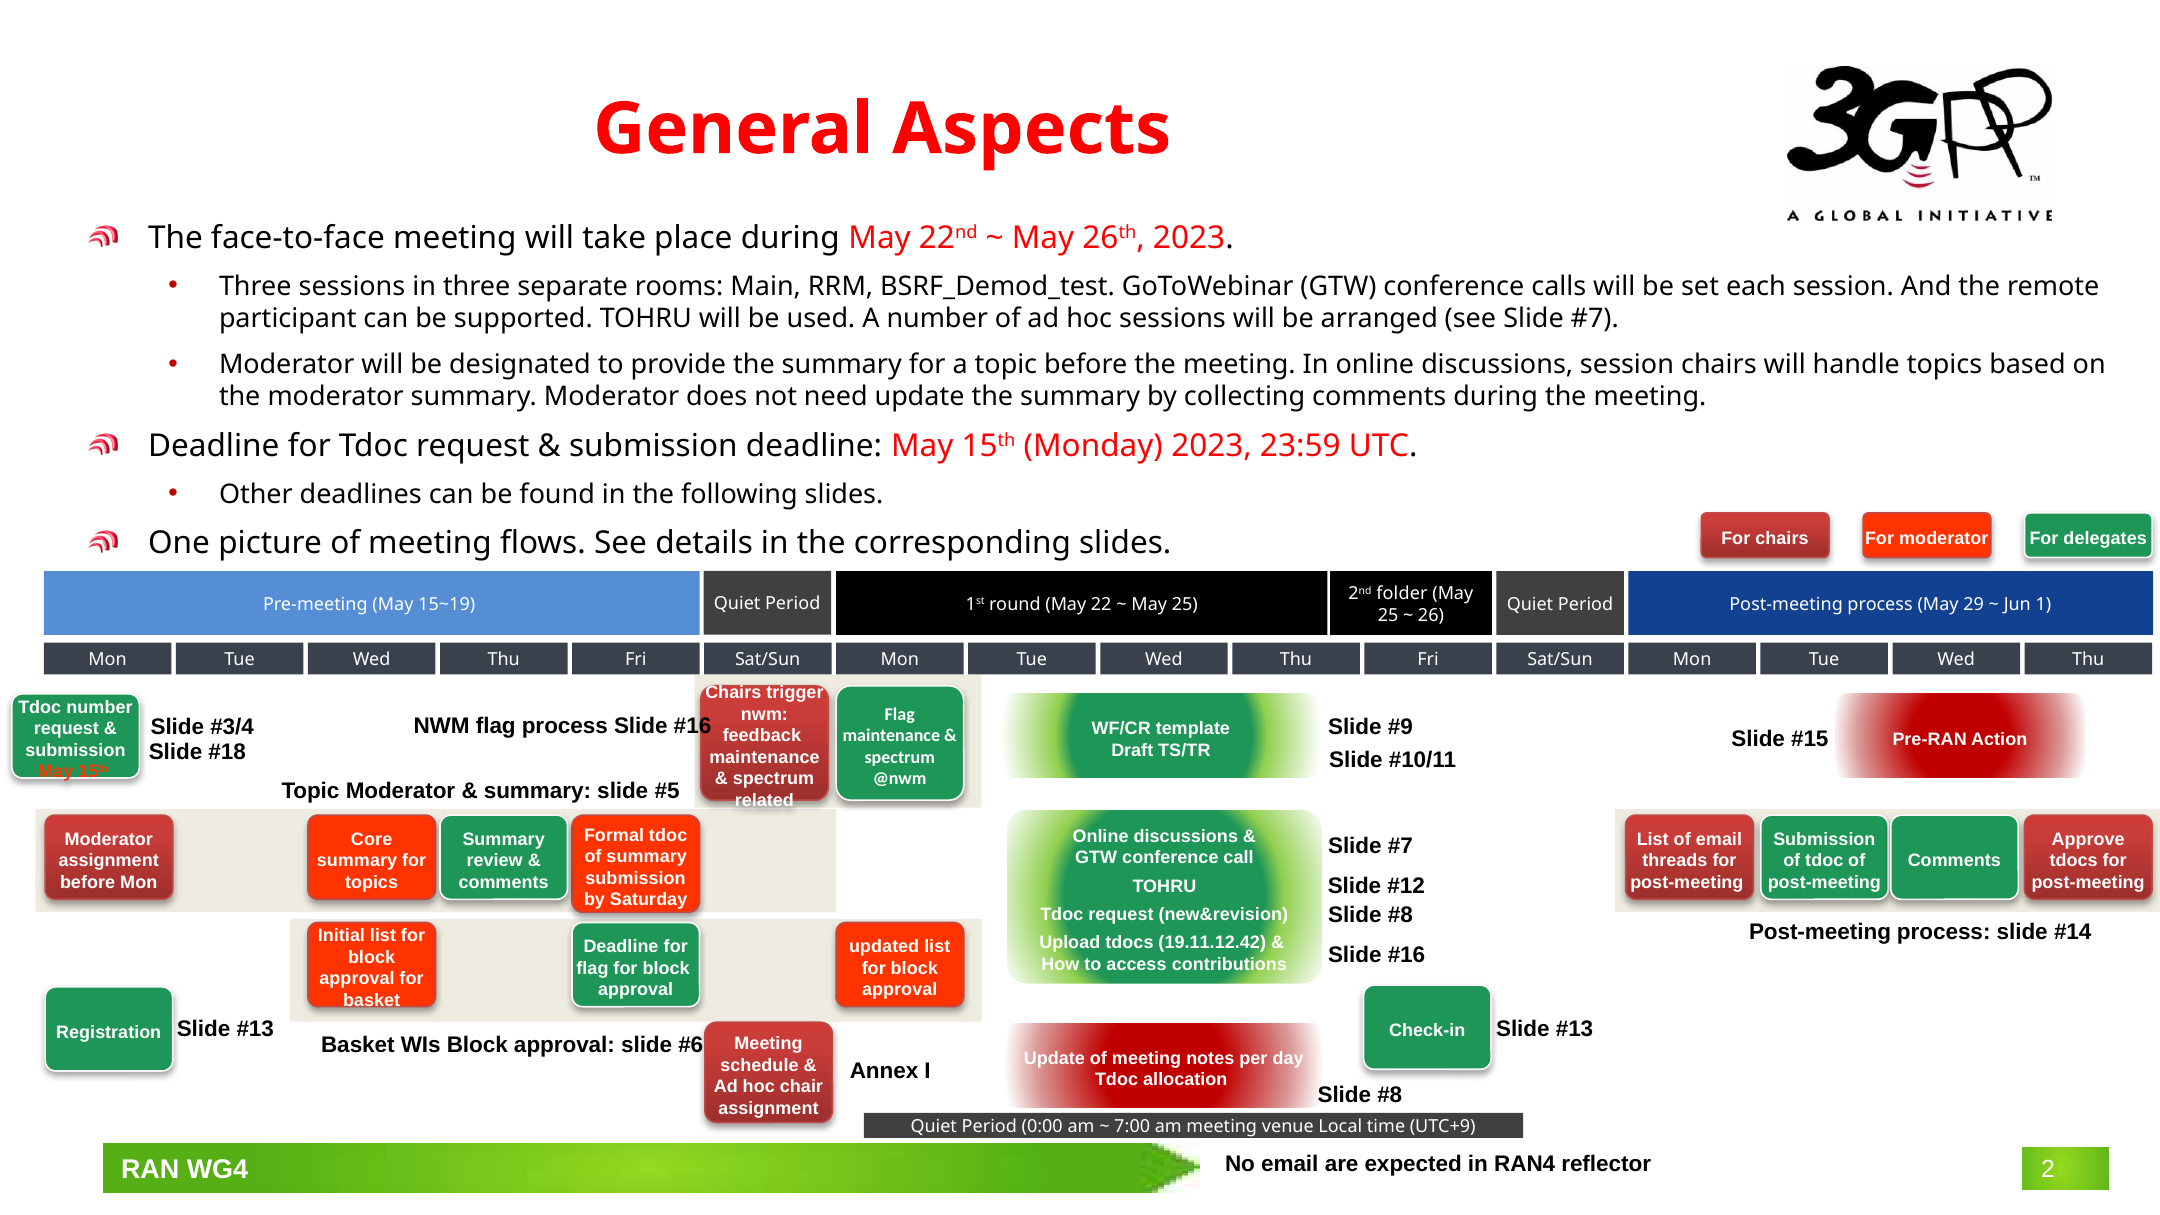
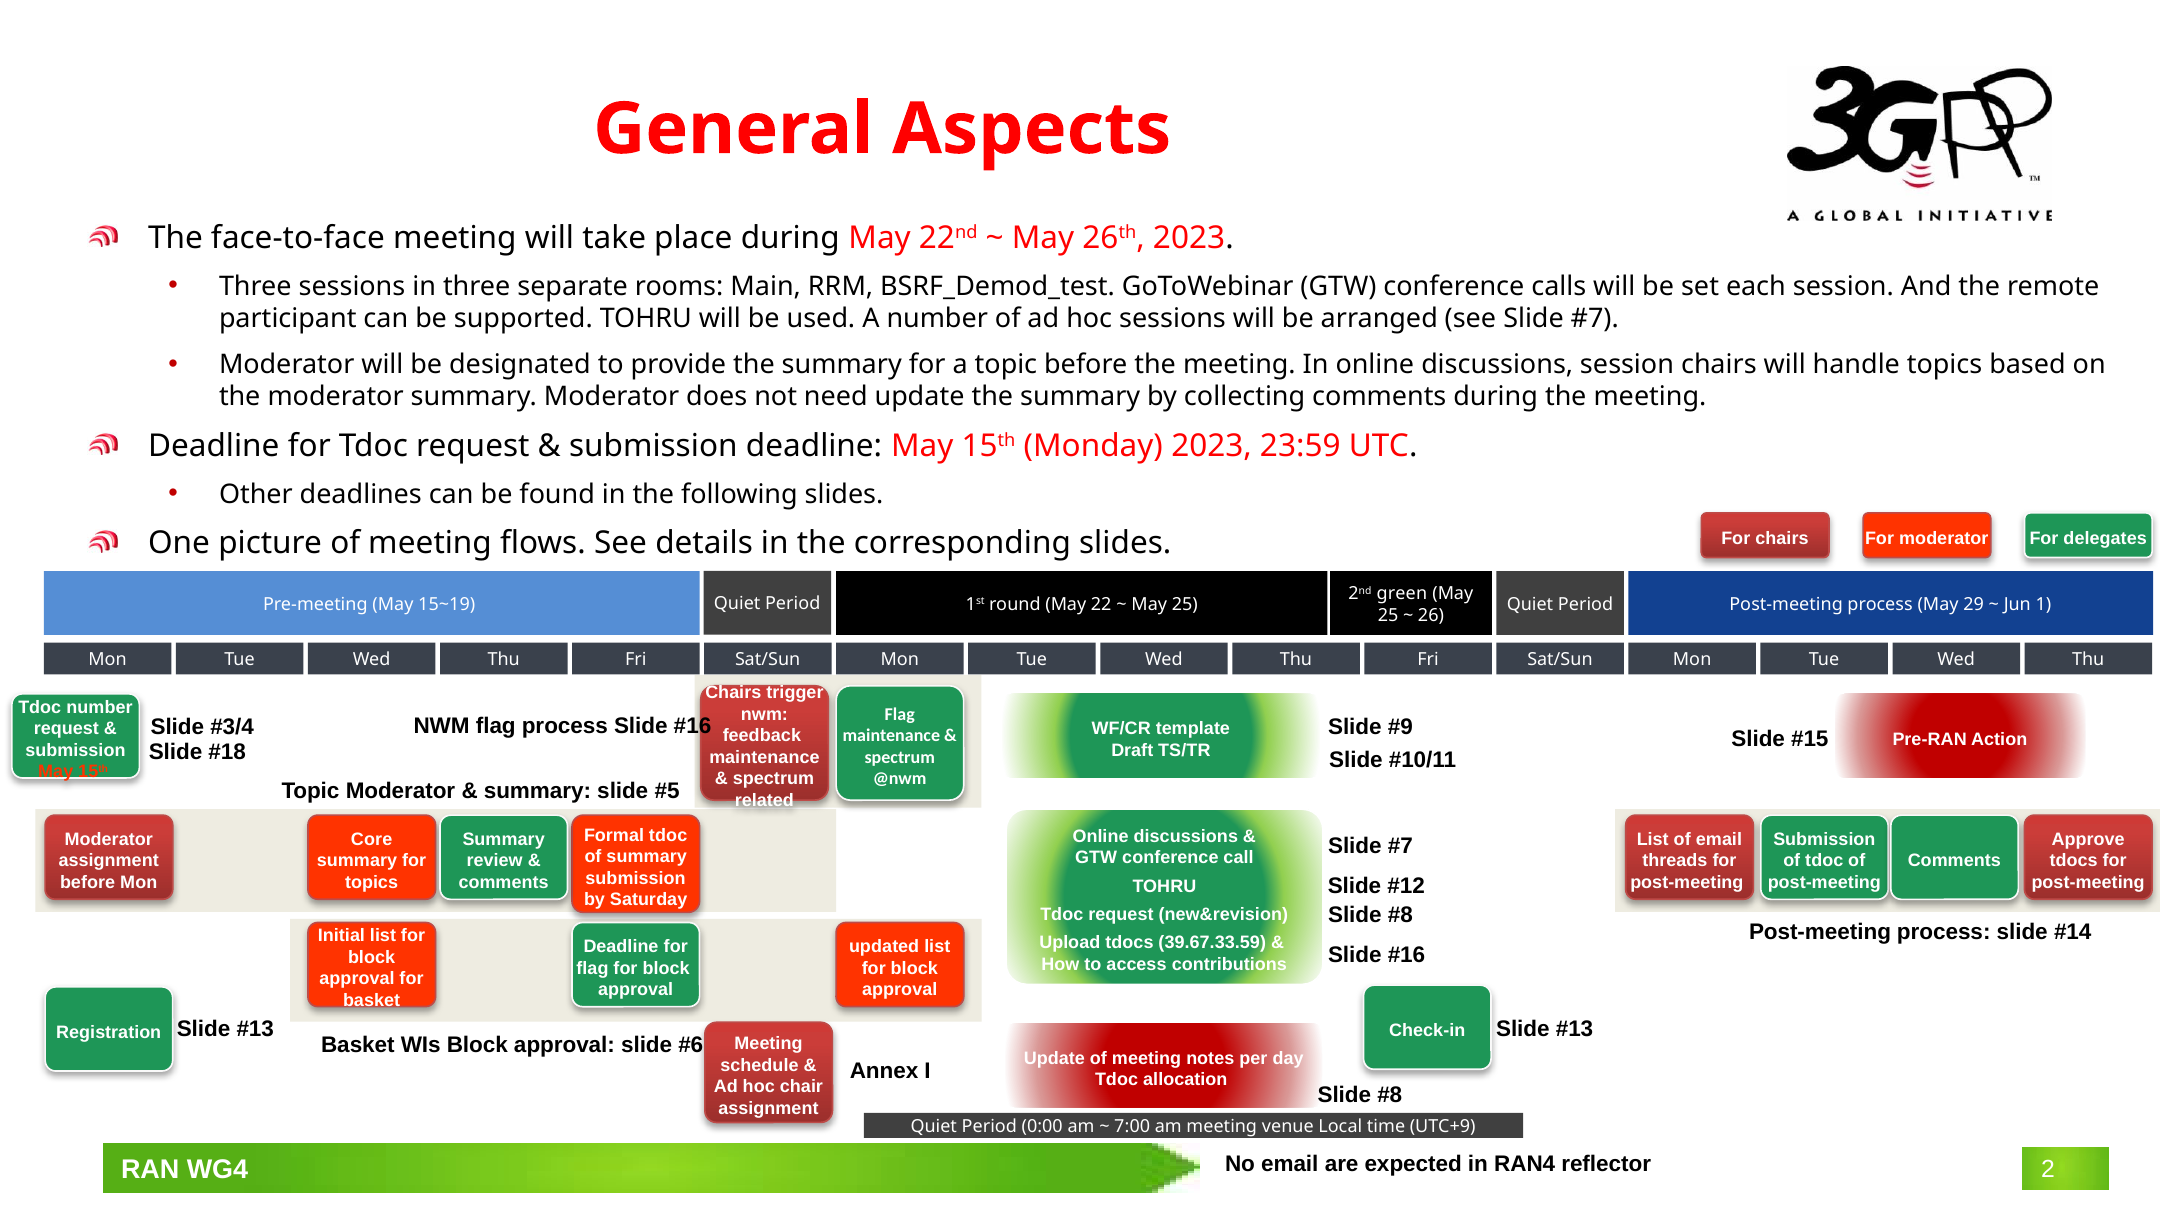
folder: folder -> green (1402, 594)
19.11.12.42: 19.11.12.42 -> 39.67.33.59 (1212, 943)
